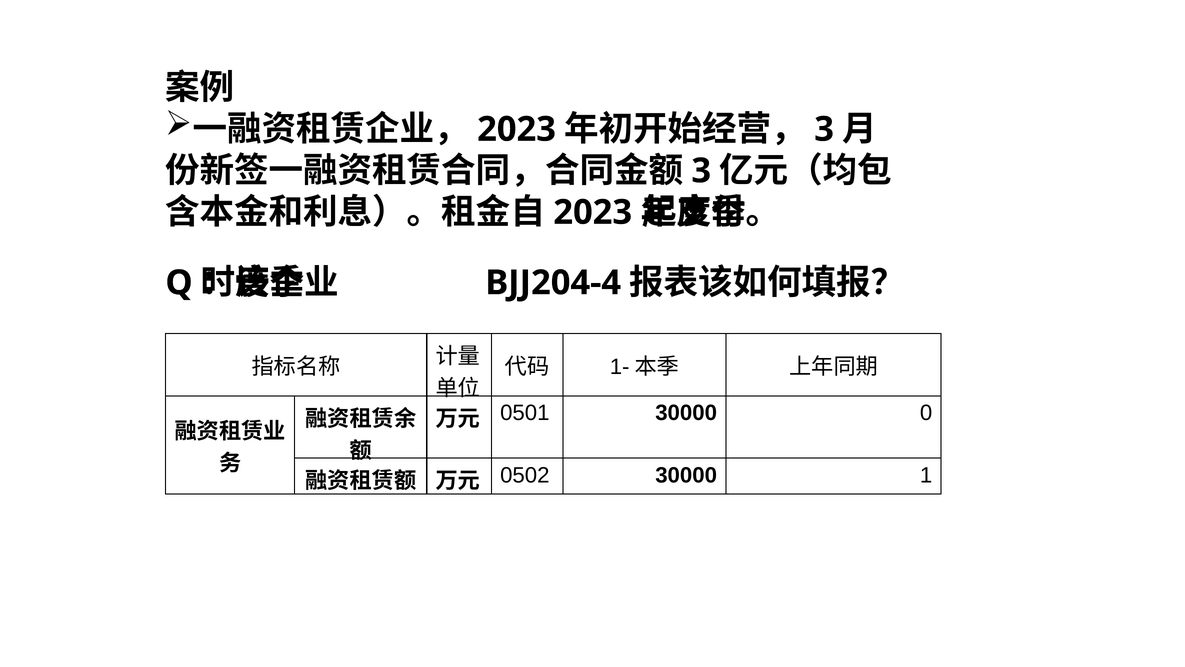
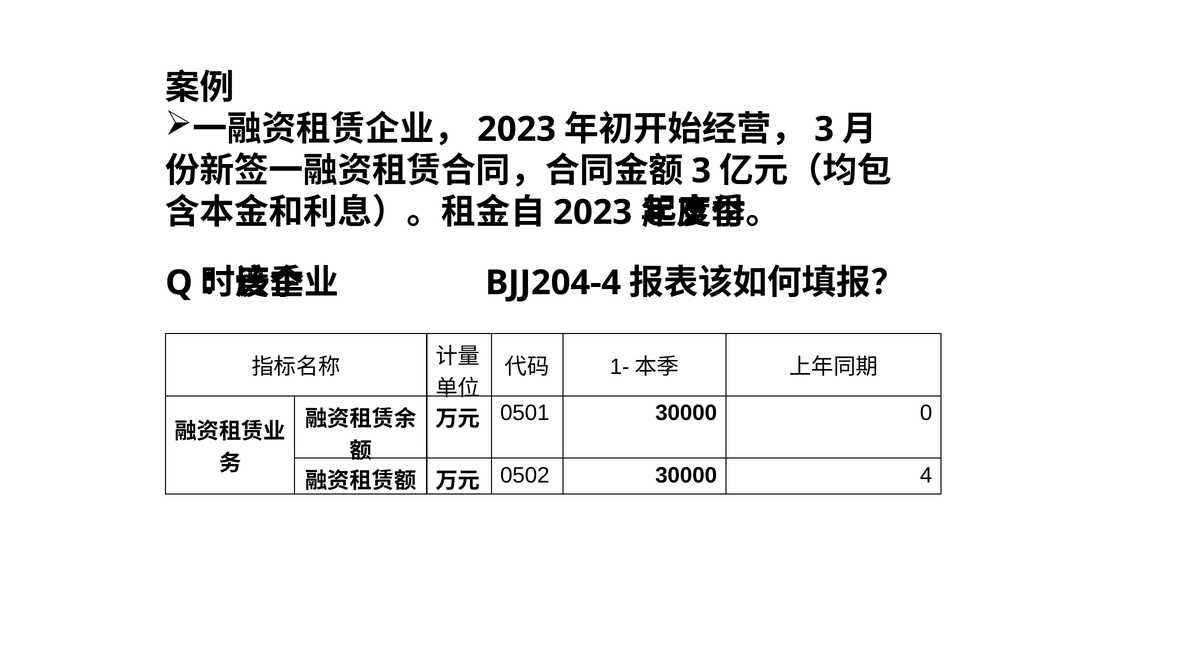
1: 1 -> 4 (926, 475)
